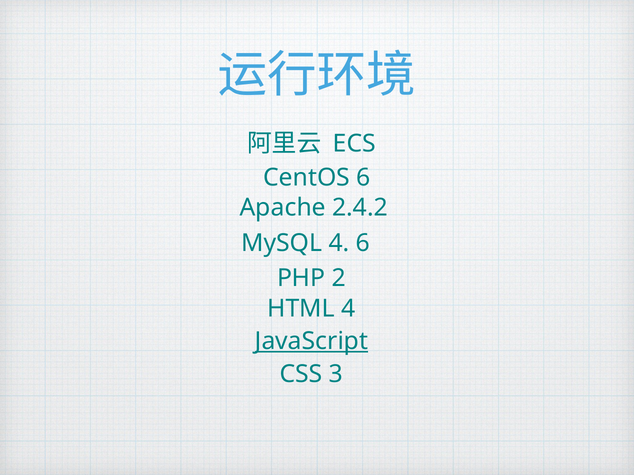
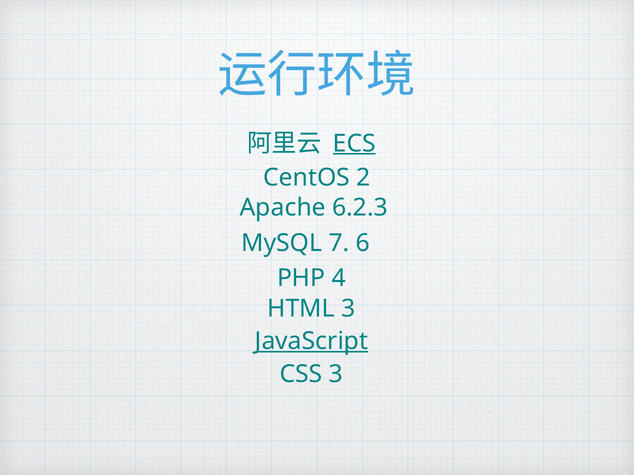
ECS underline: none -> present (354, 144)
CentOS 6: 6 -> 2 (364, 178)
2.4.2: 2.4.2 -> 6.2.3 (360, 208)
MySQL 4: 4 -> 7 (339, 243)
2: 2 -> 4 (339, 278)
HTML 4: 4 -> 3 (348, 309)
